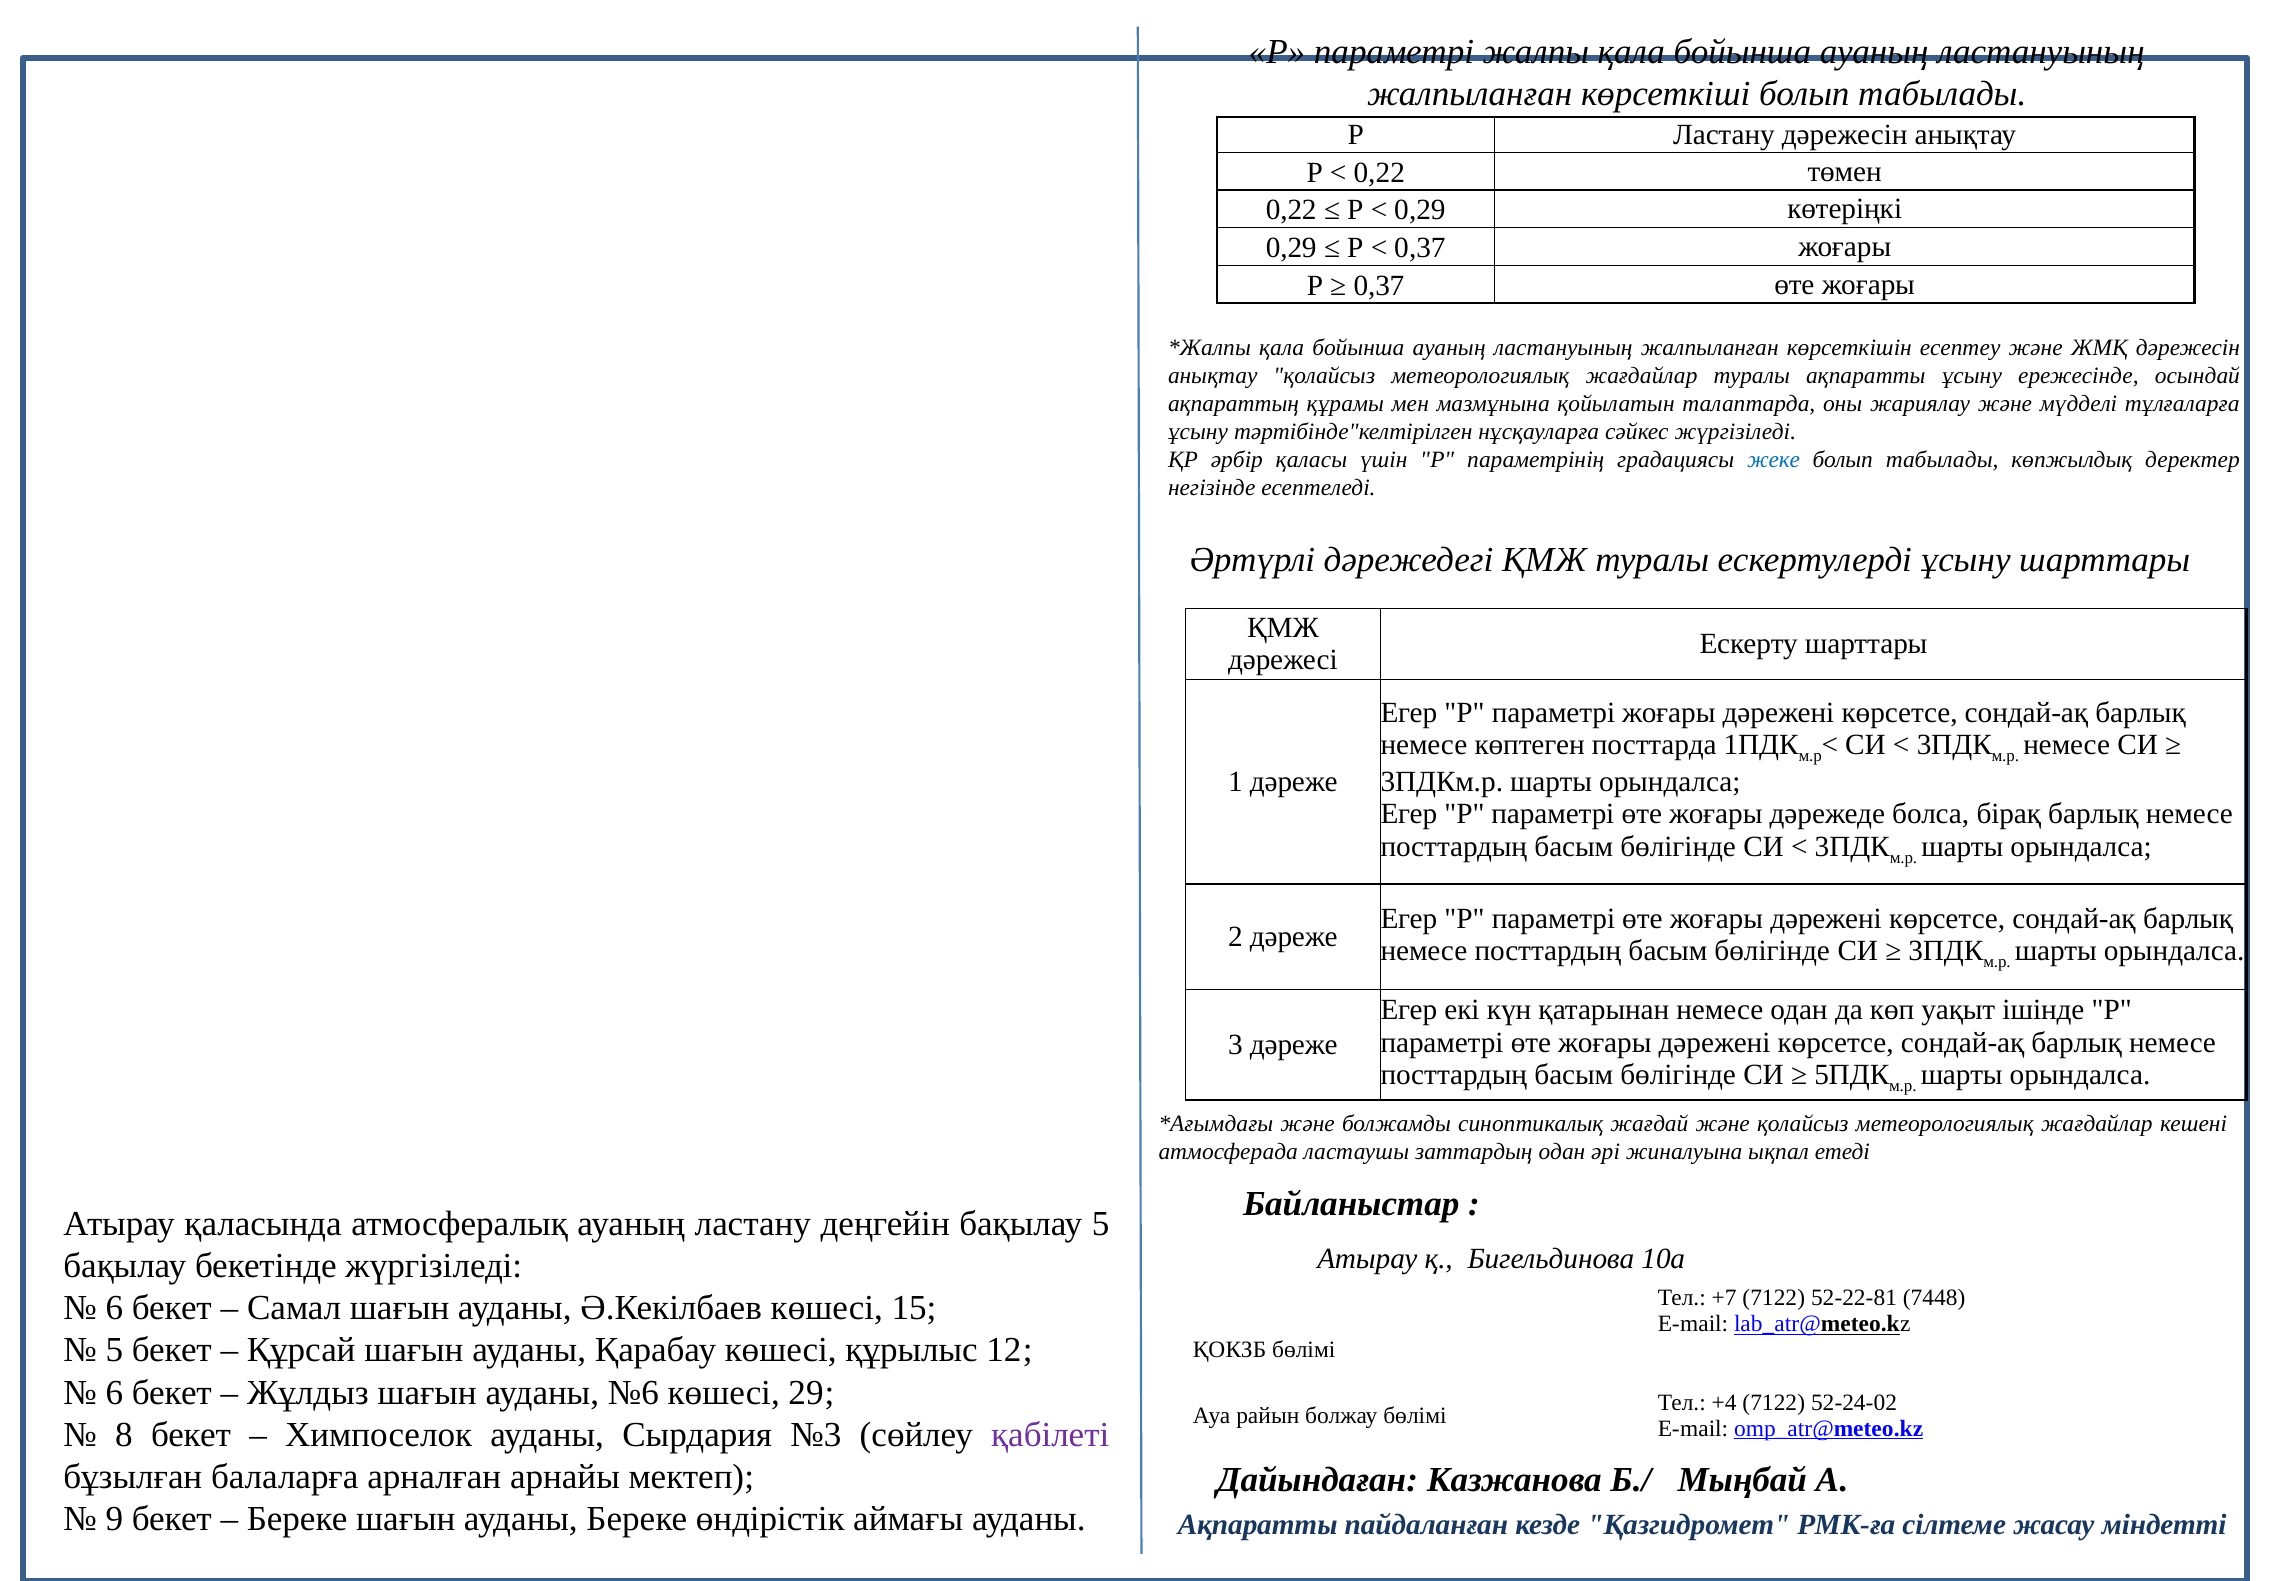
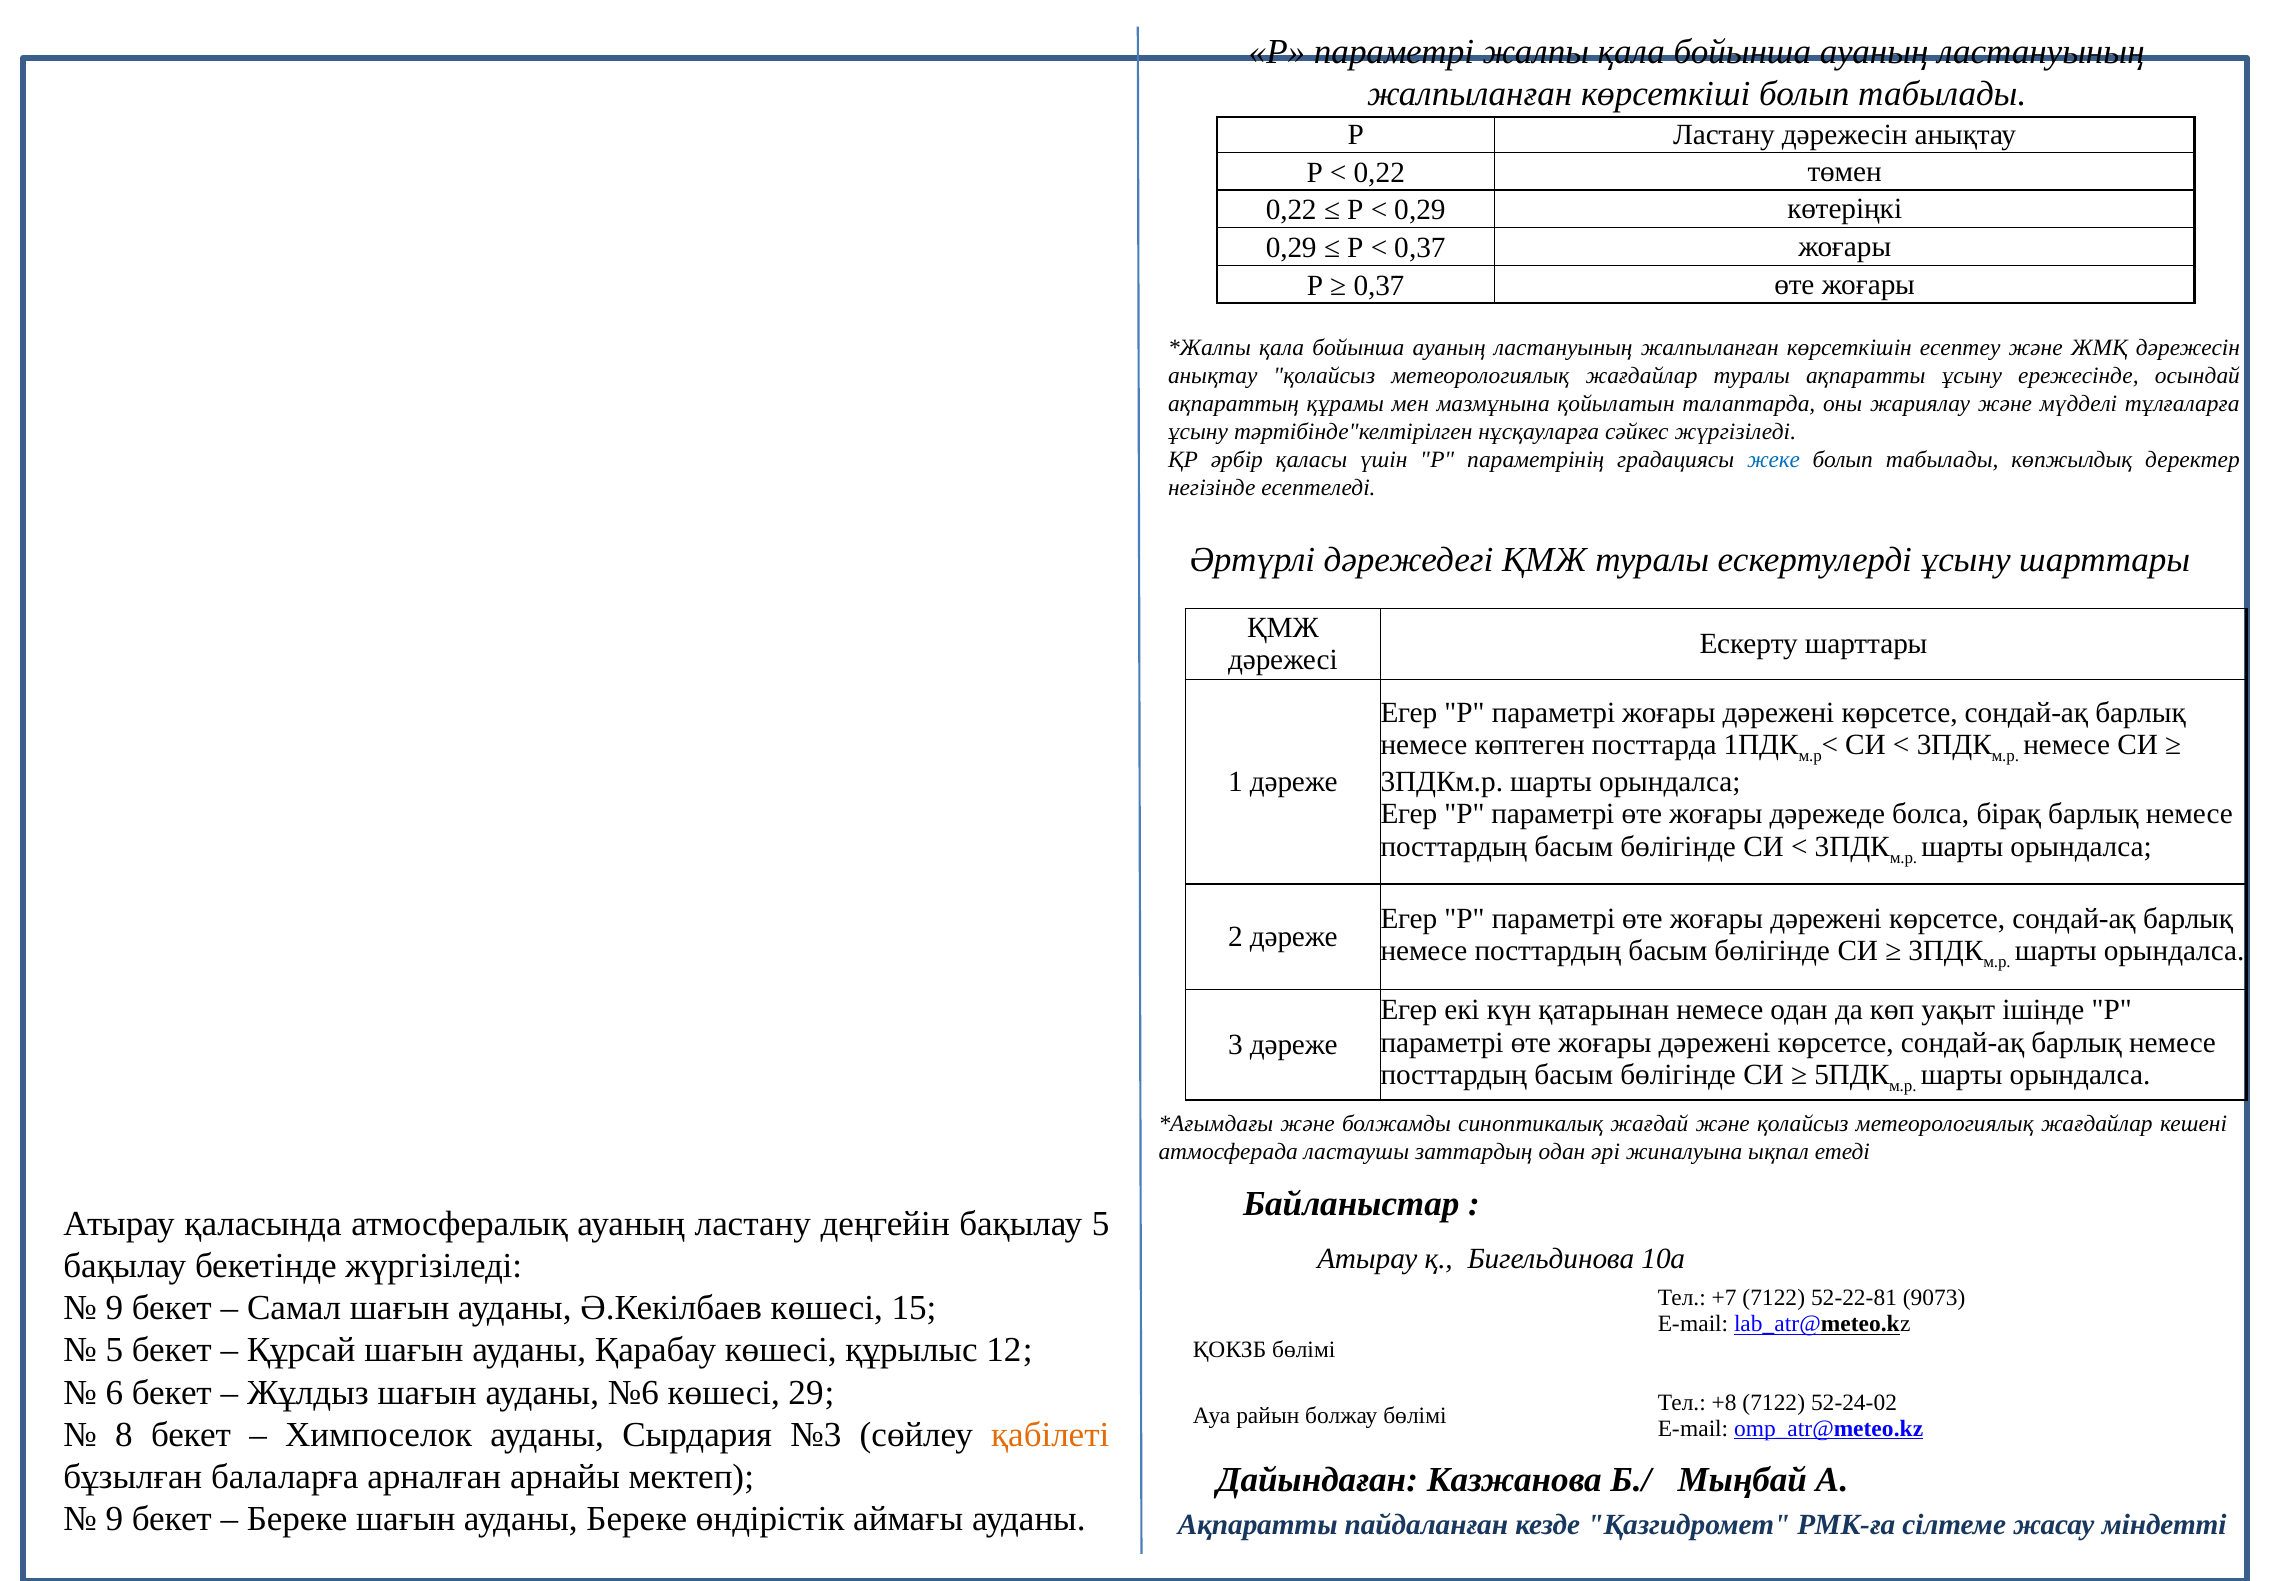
7448: 7448 -> 9073 (1934, 1298)
6: 6 -> 9 (114, 1308)
+4: +4 -> +8 (1724, 1402)
қабілеті colour: purple -> orange (1050, 1434)
